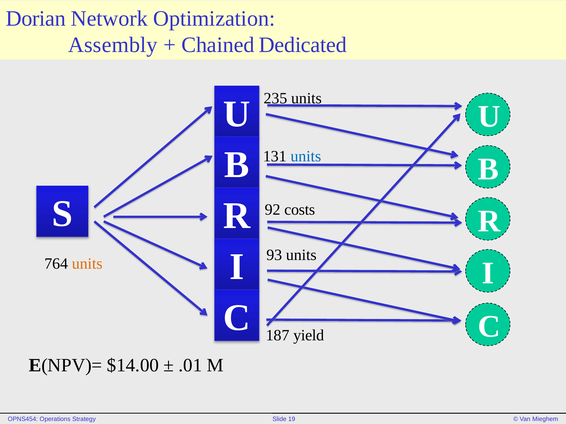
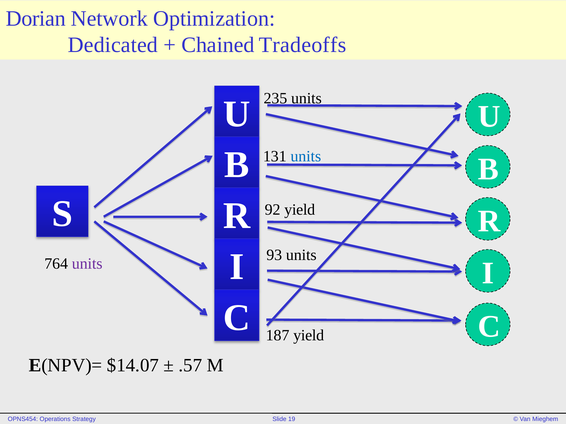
Assembly: Assembly -> Dedicated (113, 45)
Dedicated: Dedicated -> Tradeoffs (303, 45)
92 costs: costs -> yield (300, 210)
units colour: orange -> purple (87, 264)
$14.00: $14.00 -> $14.07 (133, 366)
.01: .01 -> .57 (190, 366)
